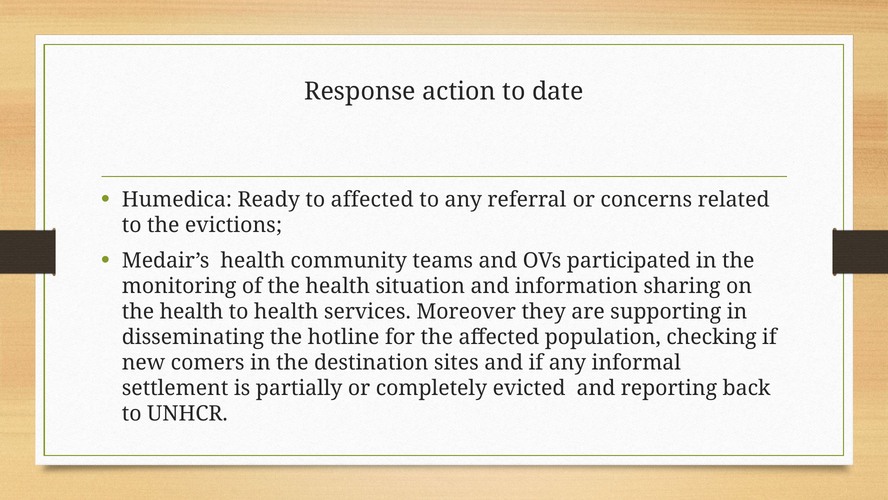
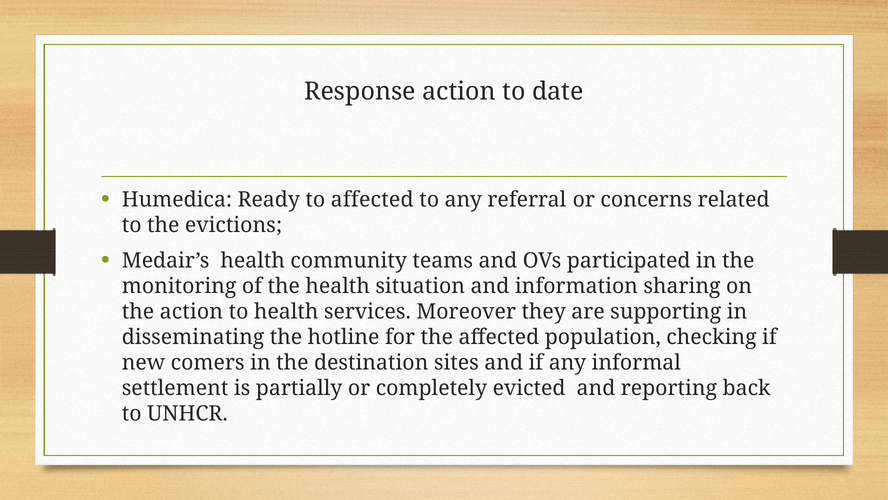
health: health -> action (191, 311)
